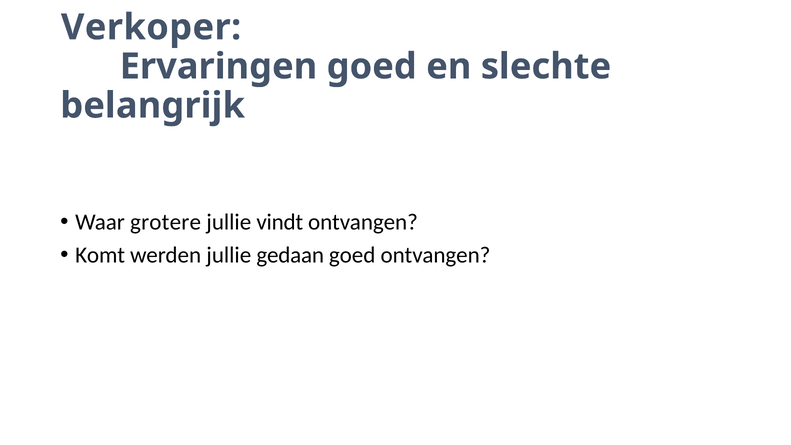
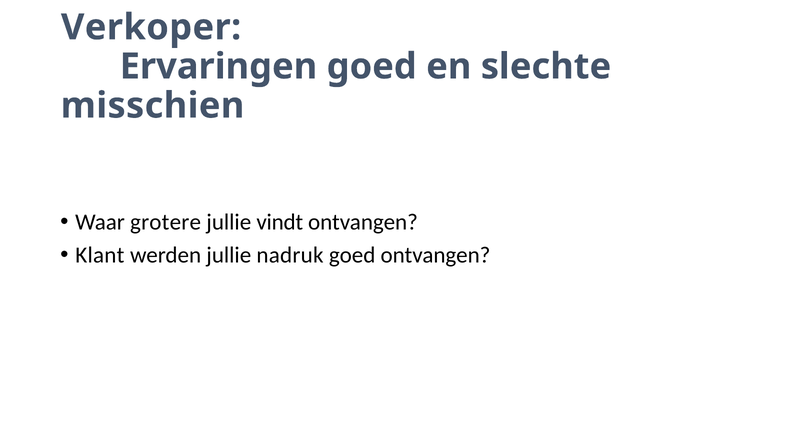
belangrijk: belangrijk -> misschien (152, 106)
Komt: Komt -> Klant (100, 255)
gedaan: gedaan -> nadruk (290, 255)
